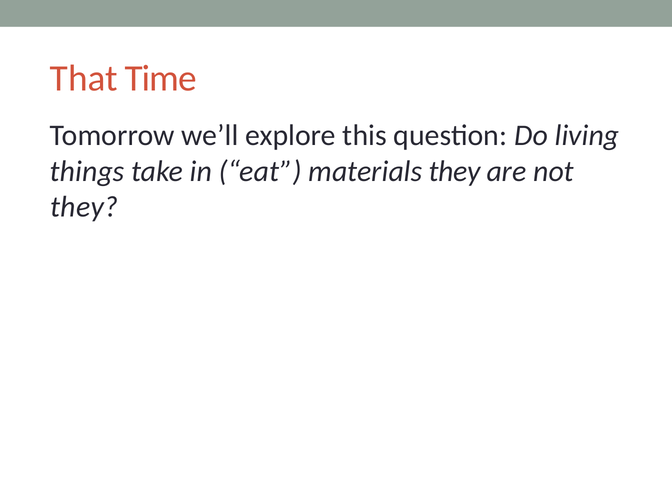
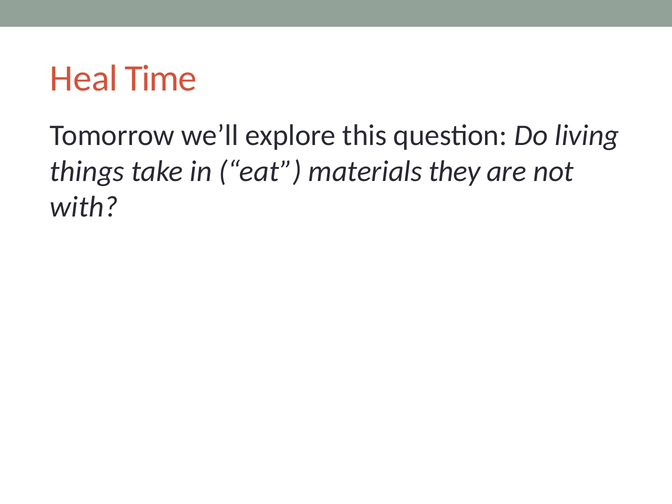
That: That -> Heal (84, 78)
they: they -> with (84, 207)
